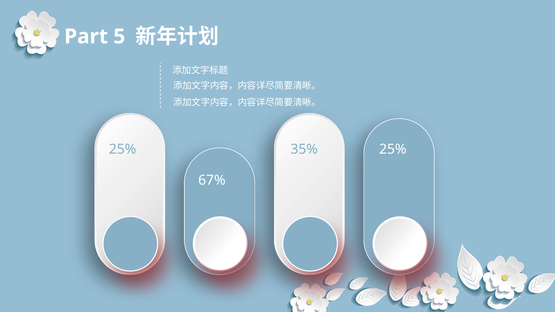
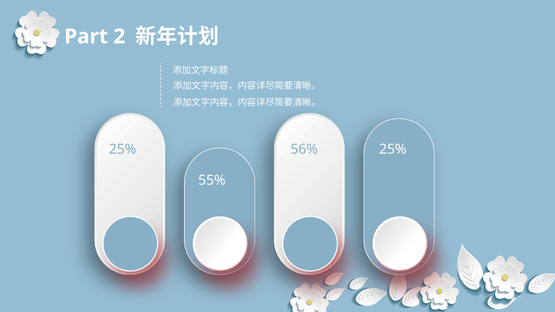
5: 5 -> 2 (119, 37)
35%: 35% -> 56% (304, 149)
67%: 67% -> 55% (212, 180)
